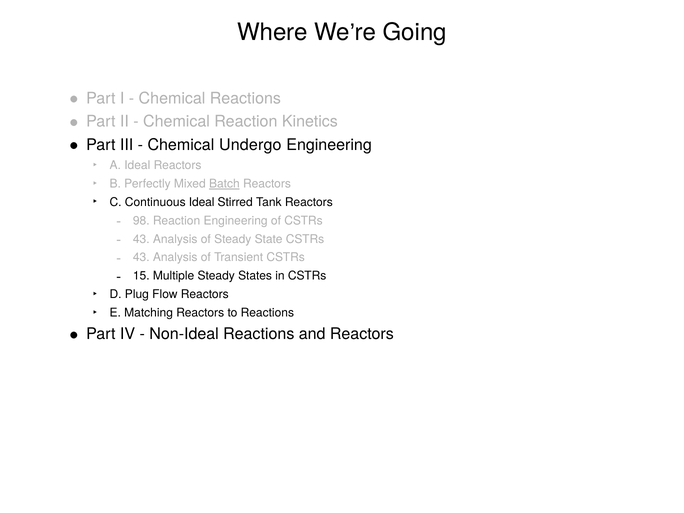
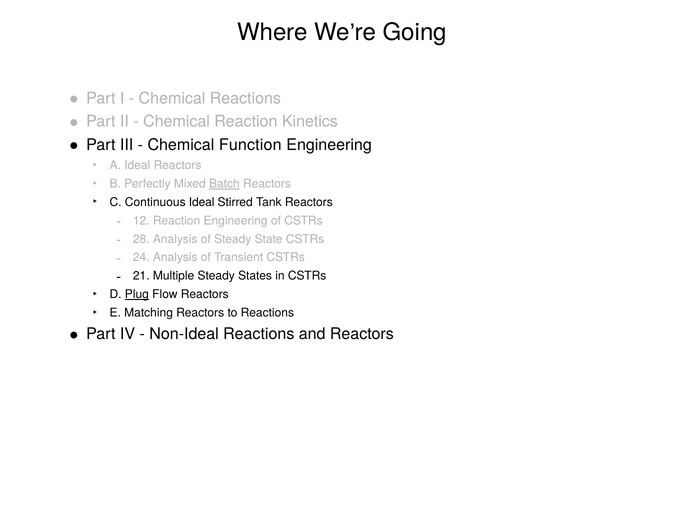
Undergo: Undergo -> Function (250, 145)
98: 98 -> 12 (141, 221)
43: 43 -> 28 (141, 239)
43: 43 -> 24 (141, 258)
15: 15 -> 21 (141, 276)
Plug underline: none -> present (137, 294)
